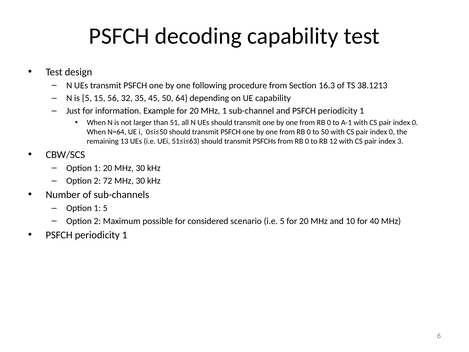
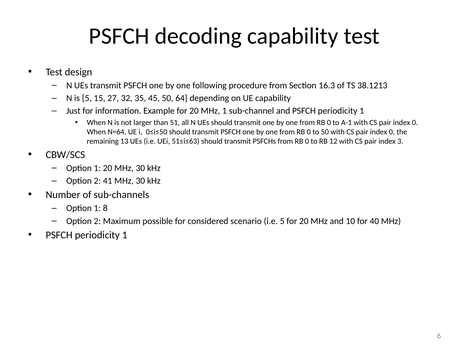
56: 56 -> 27 (113, 98)
72: 72 -> 41 (108, 181)
1 5: 5 -> 8 (105, 208)
